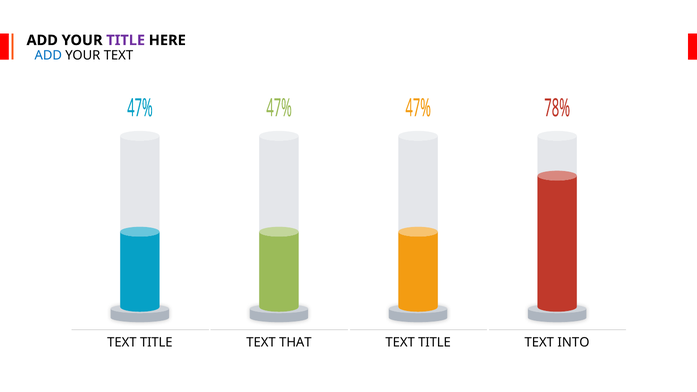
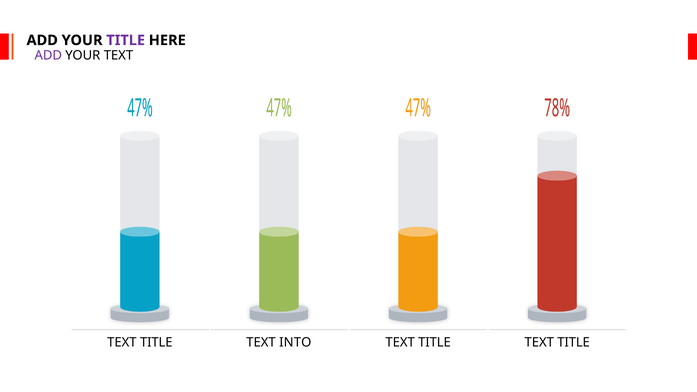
ADD colour: blue -> purple (48, 55)
THAT: THAT -> INTO (295, 343)
INTO: INTO -> TITLE (574, 343)
